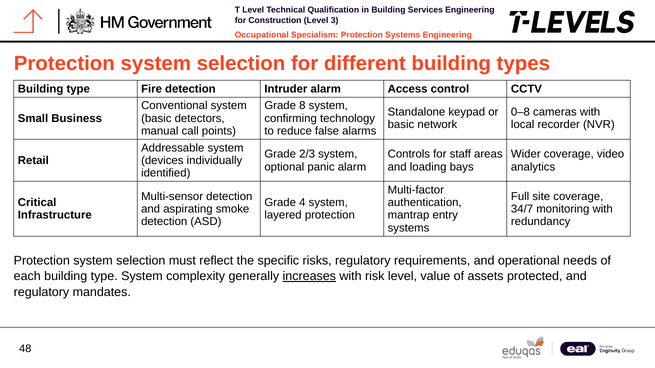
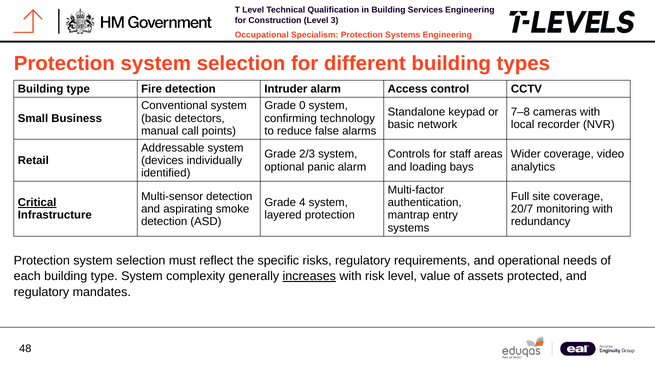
8: 8 -> 0 (302, 106)
0–8: 0–8 -> 7–8 (520, 112)
Critical underline: none -> present (37, 203)
34/7: 34/7 -> 20/7 (522, 209)
